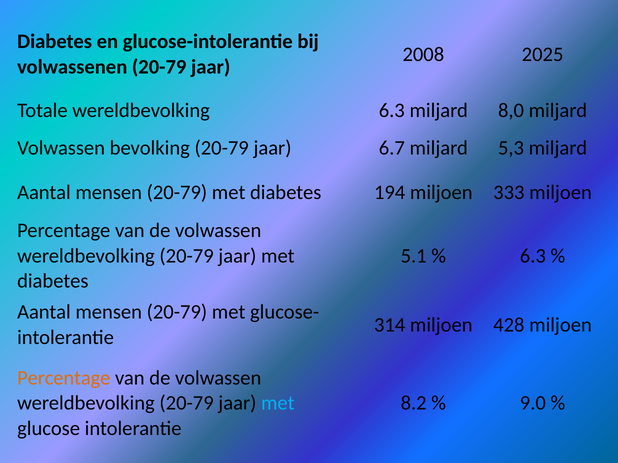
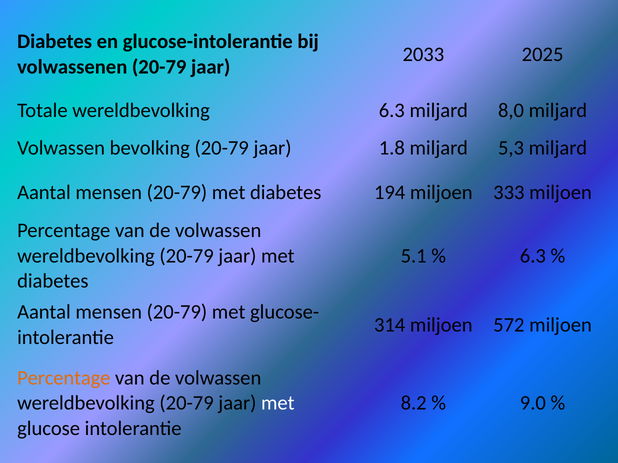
2008: 2008 -> 2033 (423, 54)
6.7: 6.7 -> 1.8 (392, 148)
428: 428 -> 572 (509, 325)
met colour: light blue -> white (278, 404)
